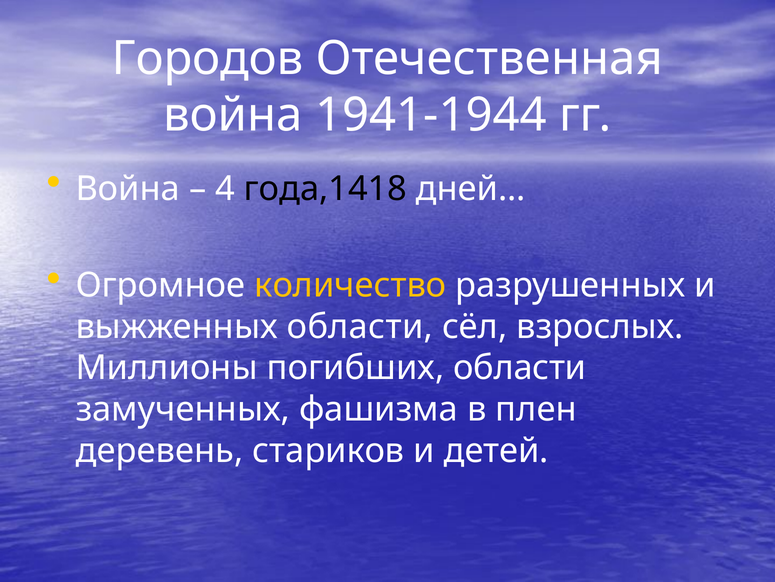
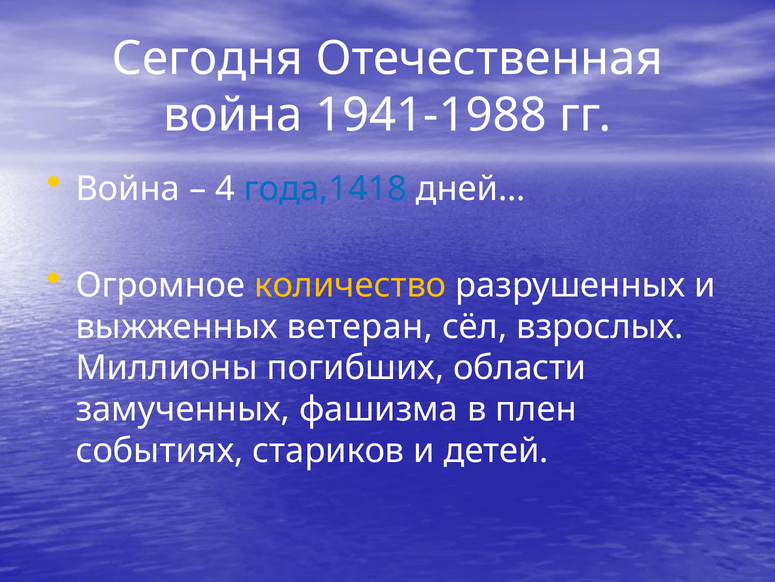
Городов: Городов -> Сегодня (207, 58)
1941-1944: 1941-1944 -> 1941-1988 (431, 115)
года,1418 colour: black -> blue (325, 188)
выжженных области: области -> ветеран (360, 326)
деревень: деревень -> событиях (160, 450)
